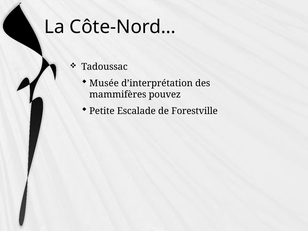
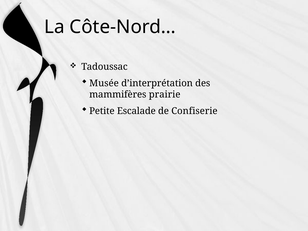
pouvez: pouvez -> prairie (165, 95)
Forestville: Forestville -> Confiserie (194, 111)
